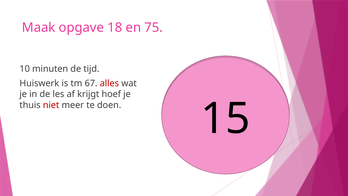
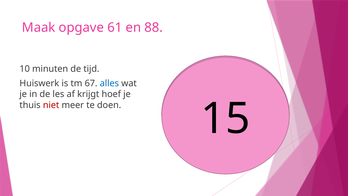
18: 18 -> 61 (115, 27)
75: 75 -> 88 (154, 27)
alles colour: red -> blue (109, 83)
